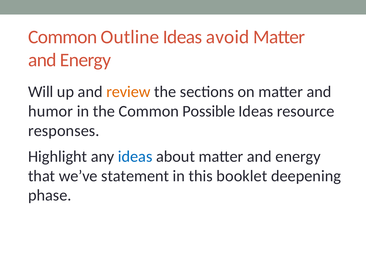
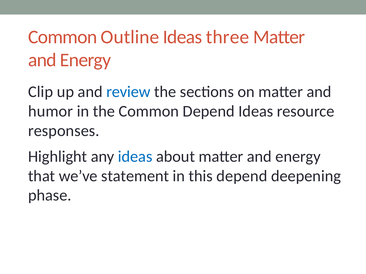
avoid: avoid -> three (228, 37)
Will: Will -> Clip (41, 92)
review colour: orange -> blue (128, 92)
Common Possible: Possible -> Depend (209, 112)
this booklet: booklet -> depend (242, 176)
